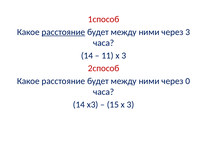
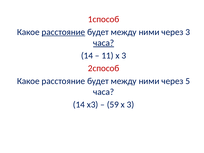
часа underline: none -> present (104, 43)
0: 0 -> 5 (188, 81)
15: 15 -> 59 (113, 105)
